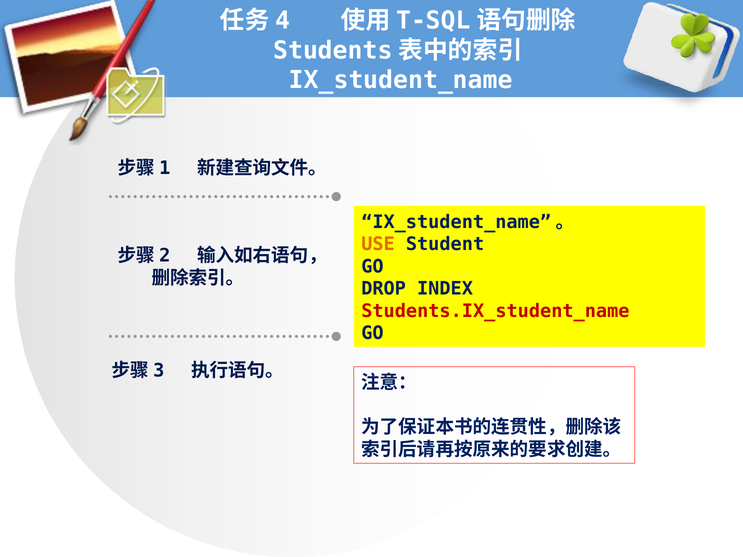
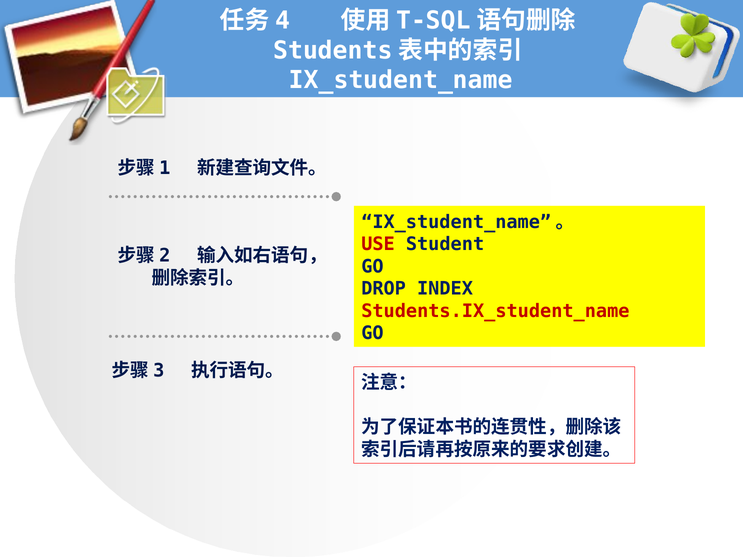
USE colour: orange -> red (378, 244)
